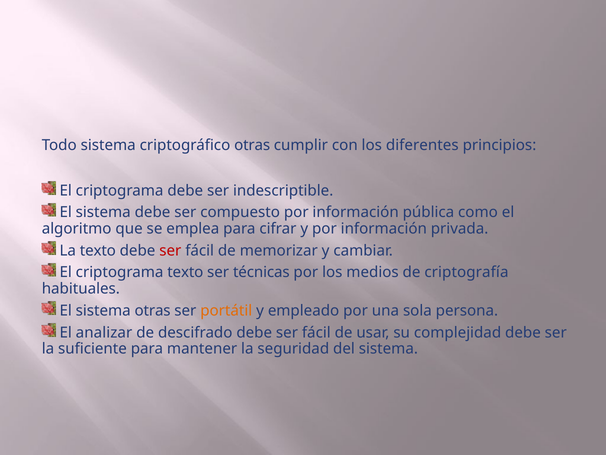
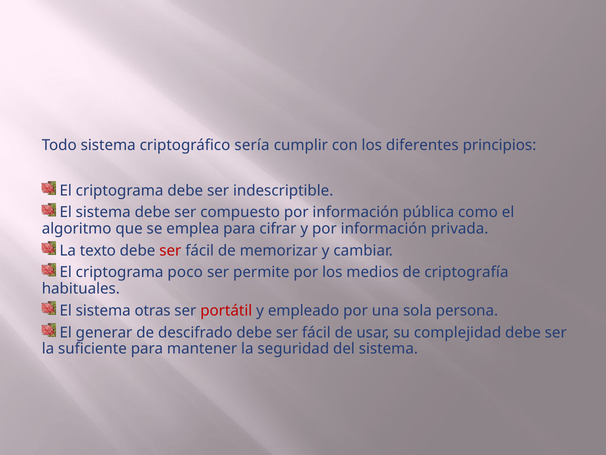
criptográfico otras: otras -> sería (252, 145)
criptograma texto: texto -> poco (185, 272)
técnicas: técnicas -> permite (261, 272)
portátil colour: orange -> red (226, 310)
analizar: analizar -> generar (104, 332)
